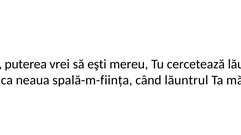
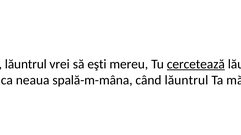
puterea: puterea -> lăuntrul (26, 64)
cercetează underline: none -> present (196, 64)
spală-m-ființa: spală-m-ființa -> spală-m-mâna (93, 80)
